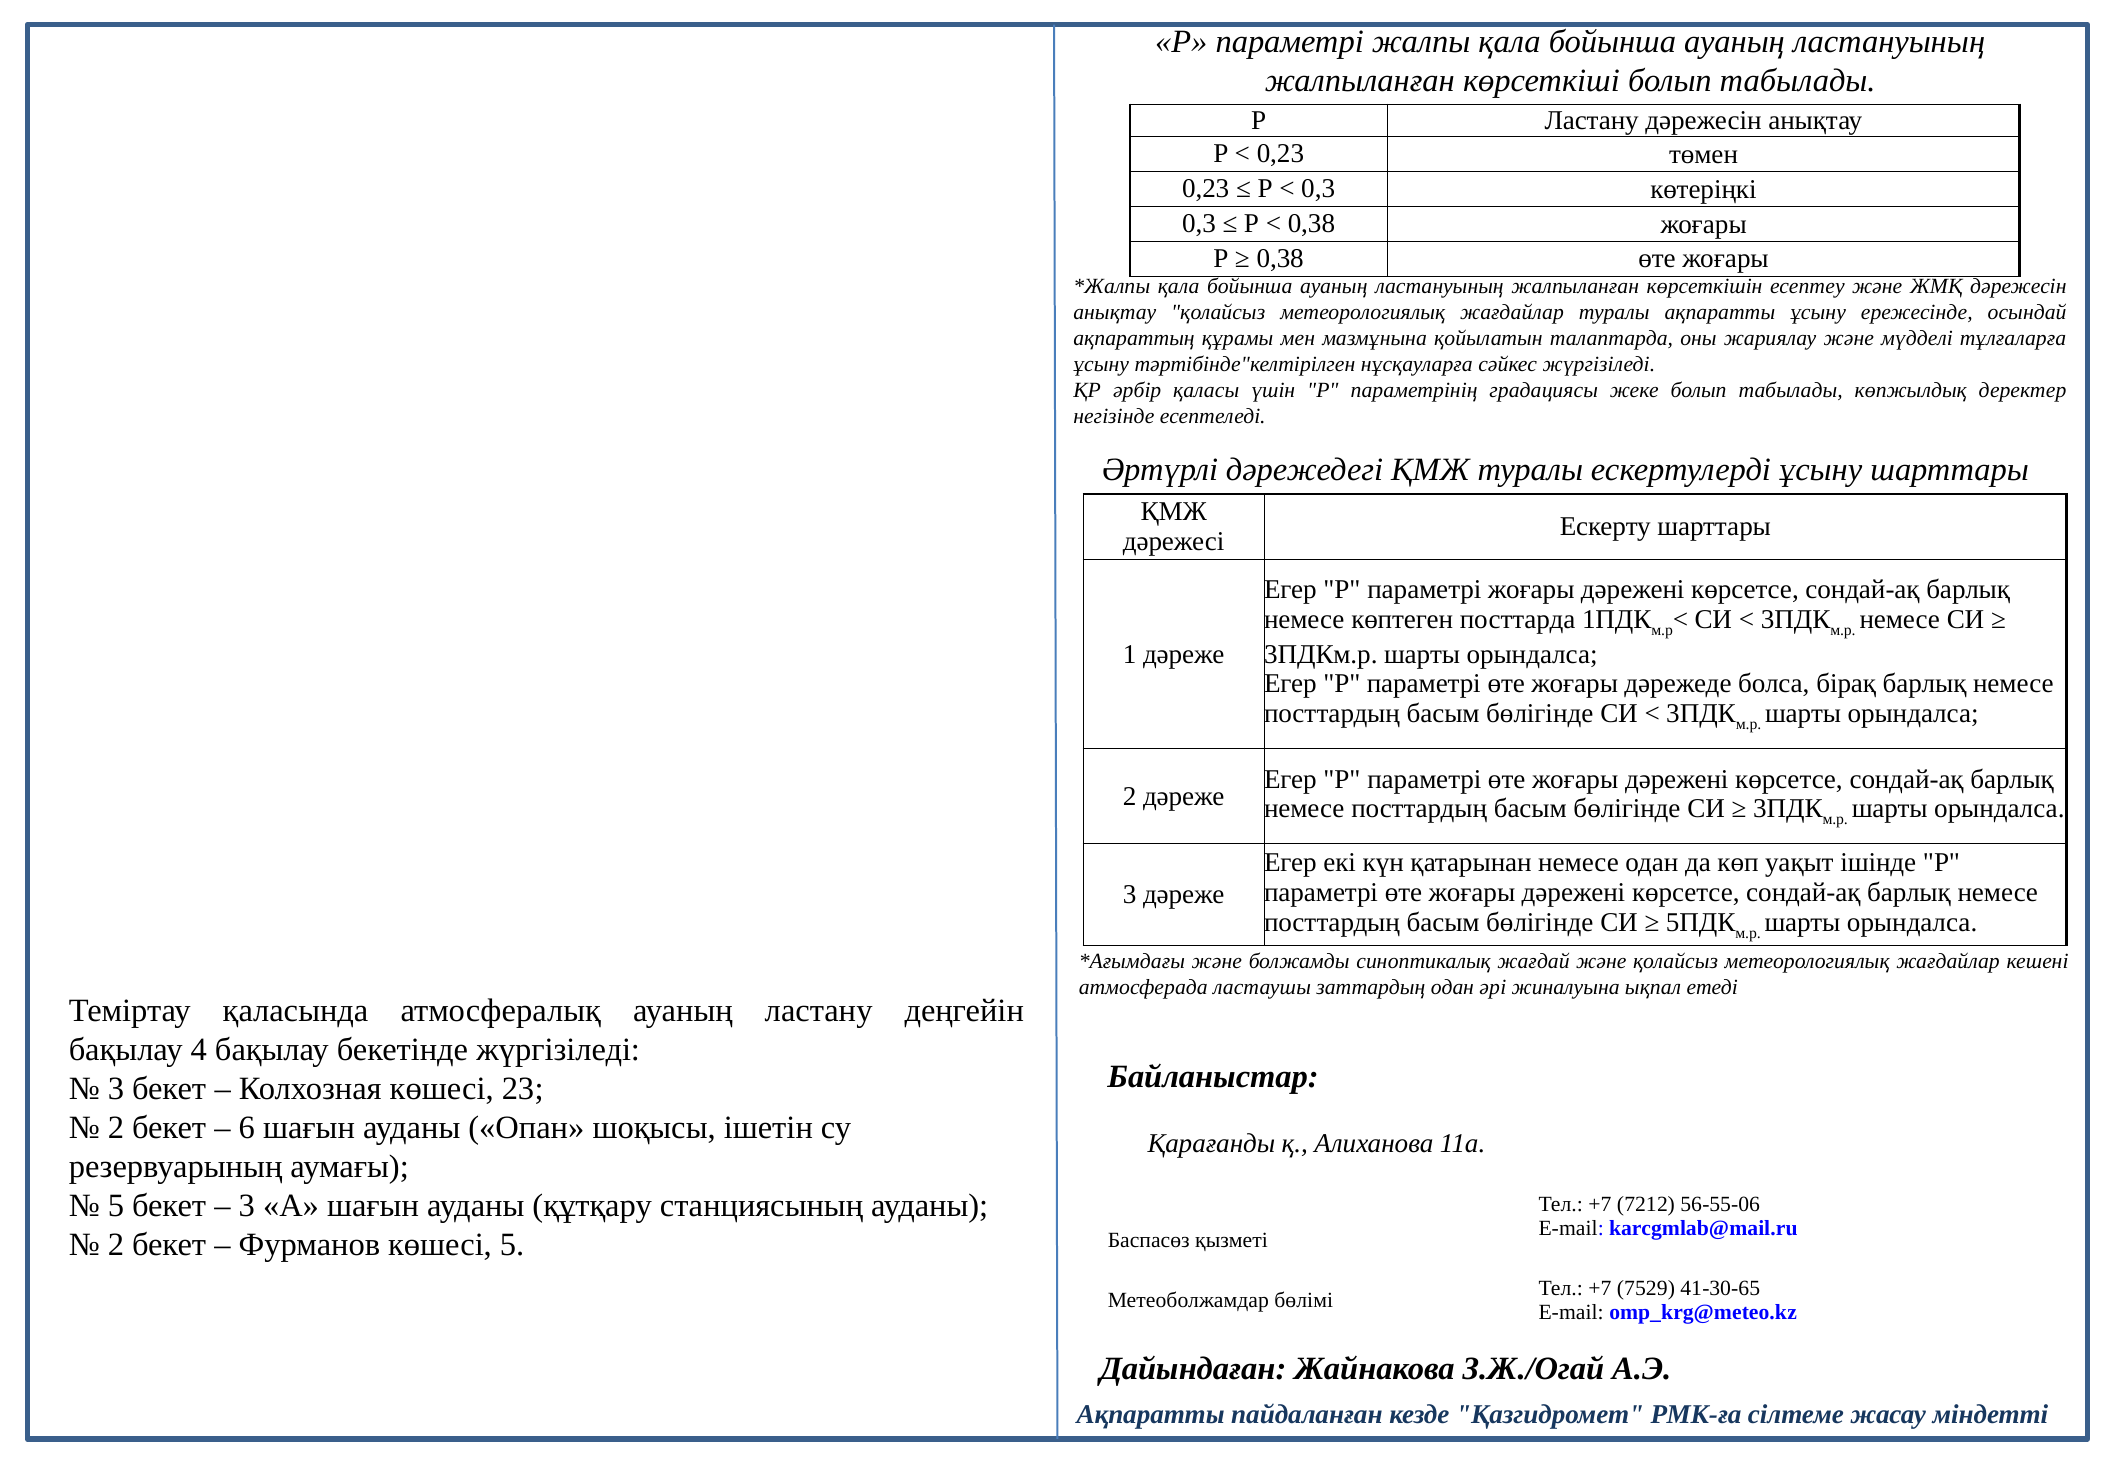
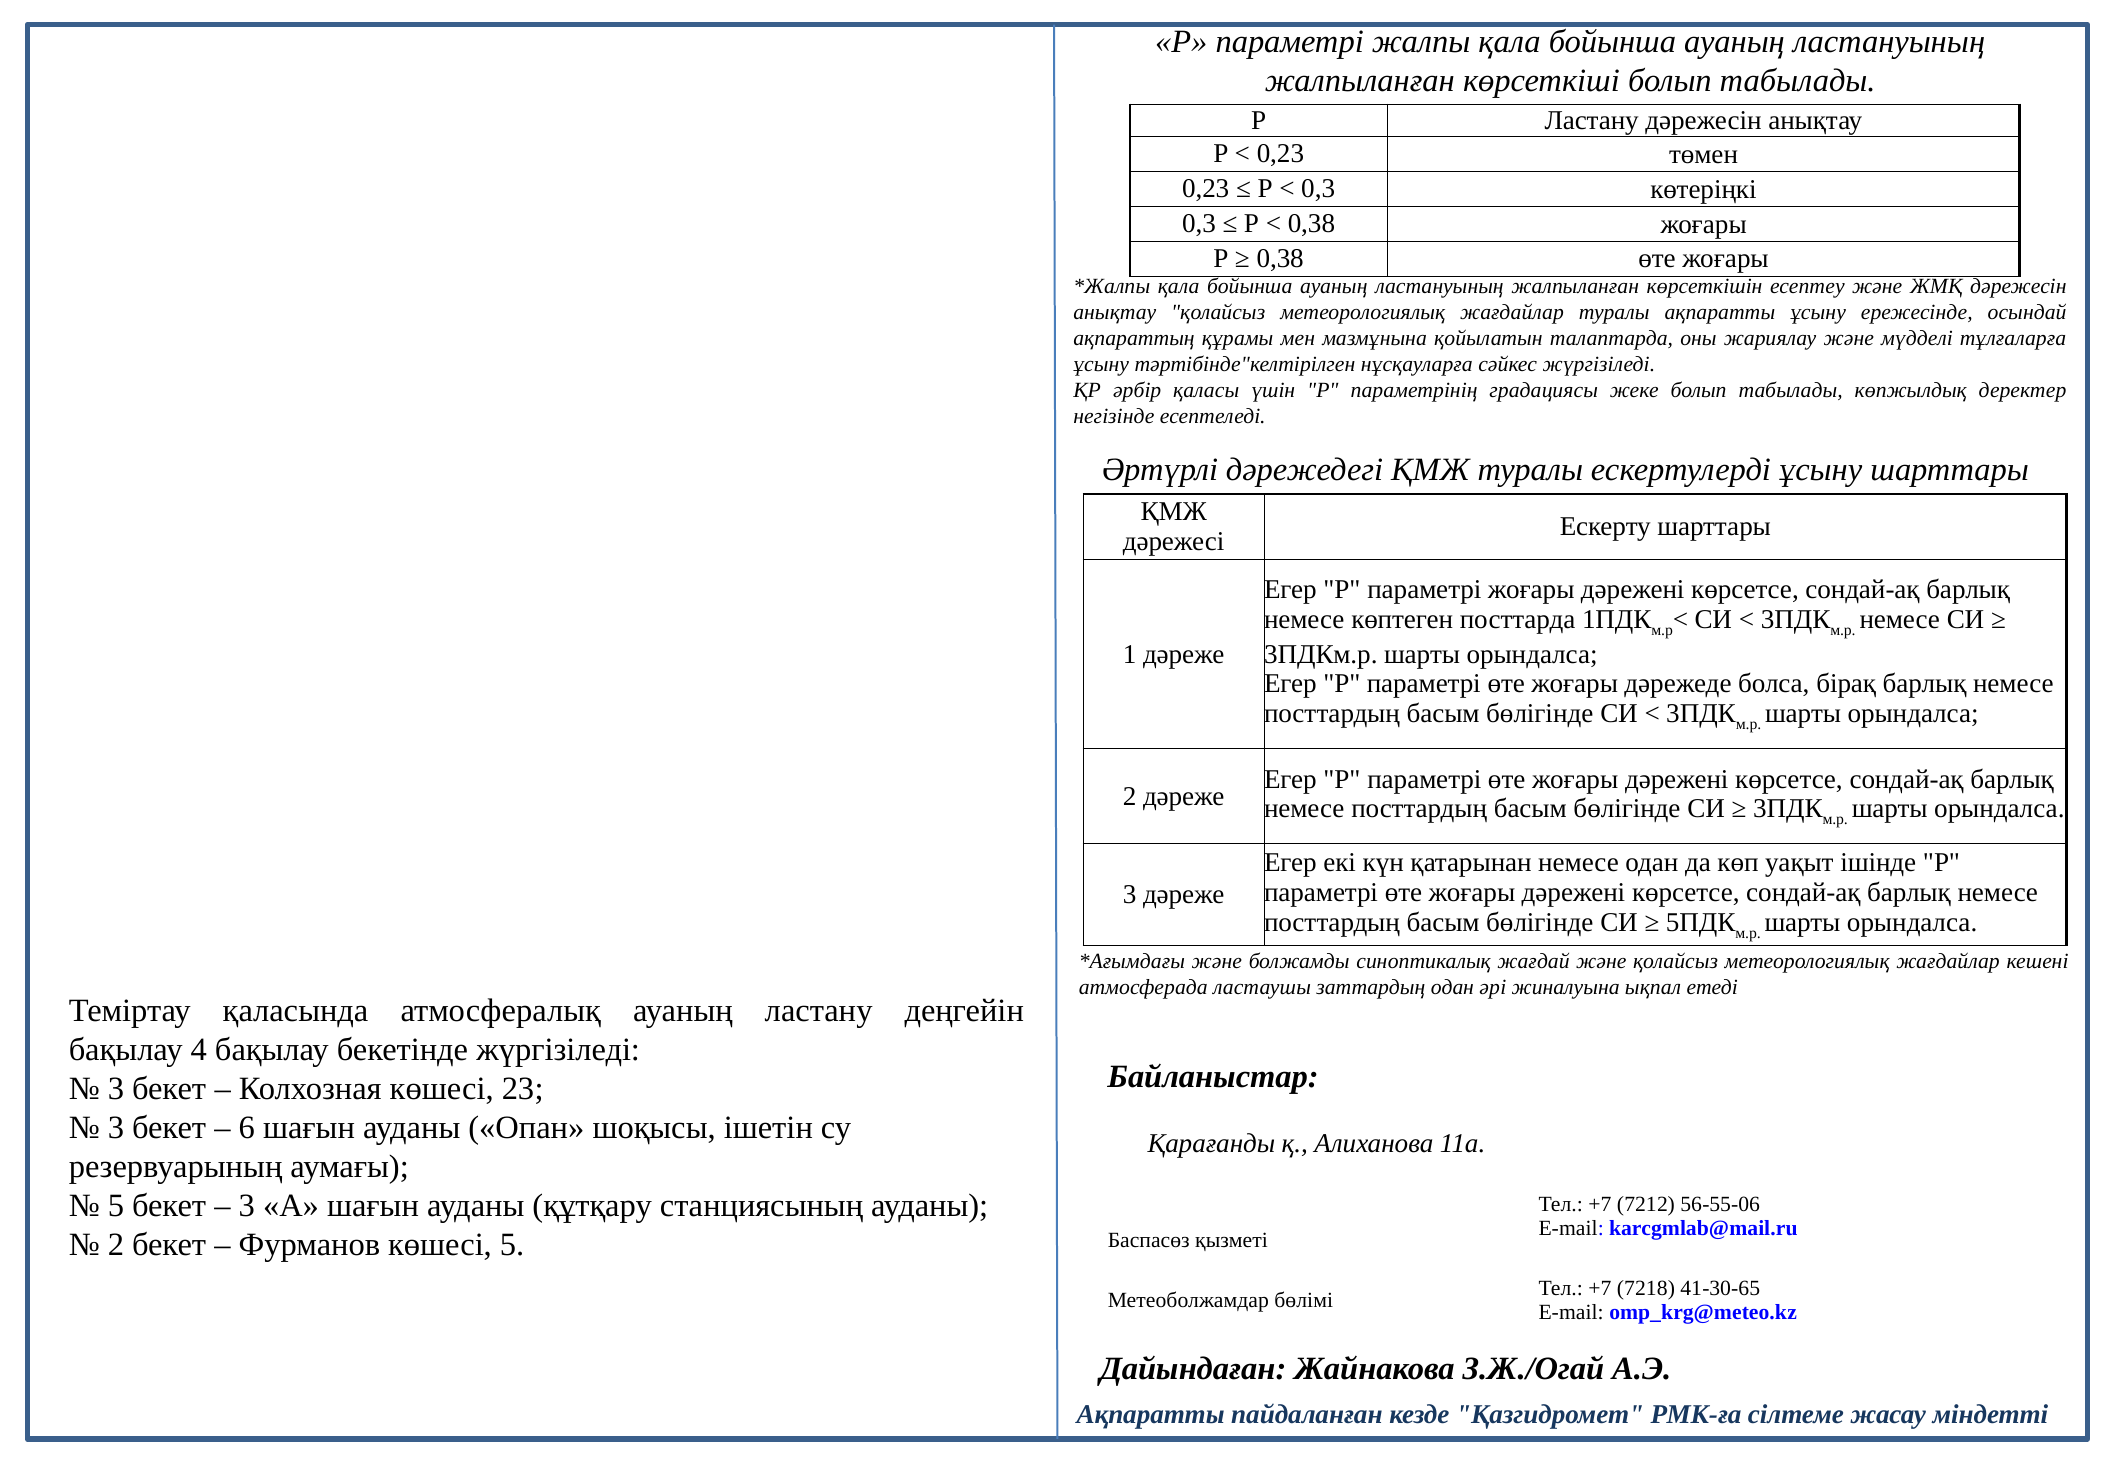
2: 2 -> 3 (116, 1128)
7529: 7529 -> 7218 (1646, 1289)
